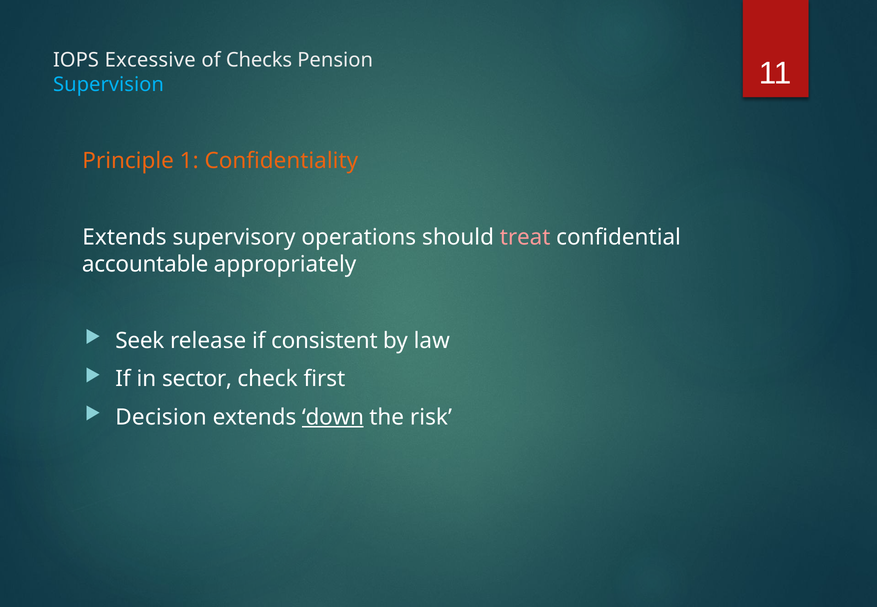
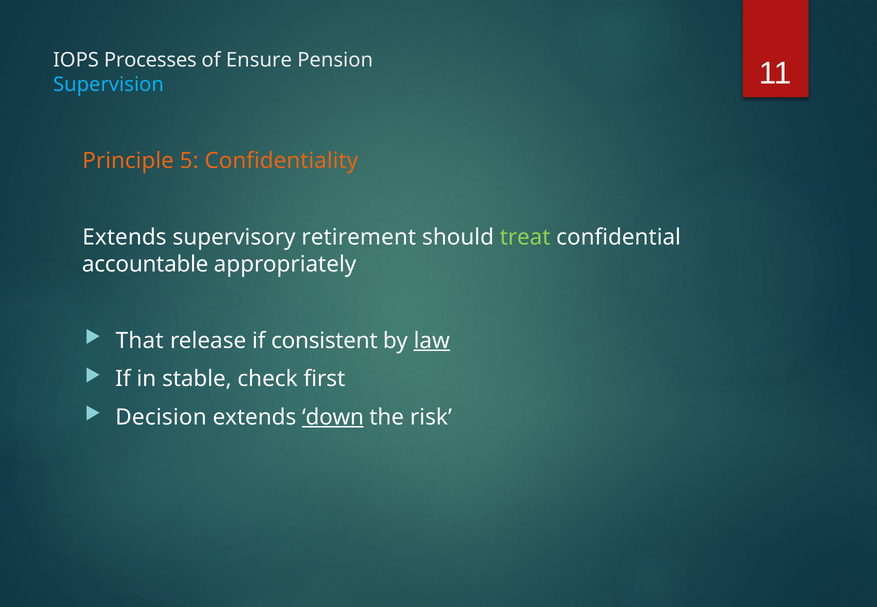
Excessive: Excessive -> Processes (150, 60)
Checks: Checks -> Ensure (259, 60)
1: 1 -> 5 (189, 161)
operations: operations -> retirement (359, 237)
treat colour: pink -> light green (525, 237)
Seek: Seek -> That (140, 341)
law underline: none -> present (432, 341)
sector: sector -> stable (197, 379)
